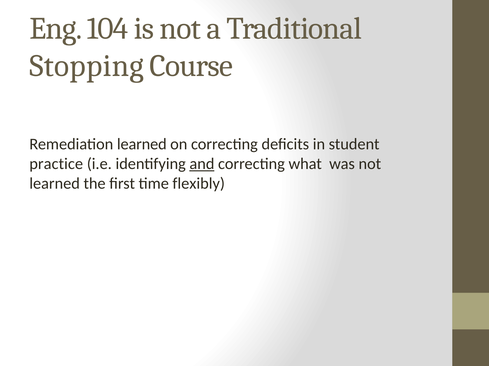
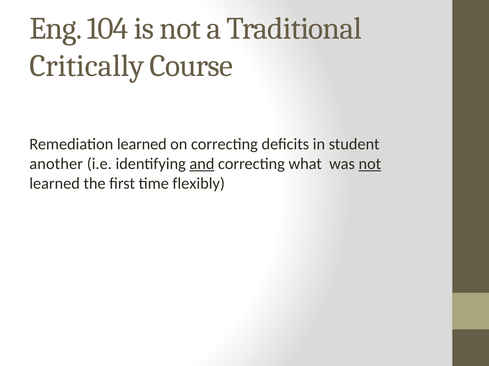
Stopping: Stopping -> Critically (87, 66)
practice: practice -> another (56, 164)
not underline: none -> present (370, 164)
